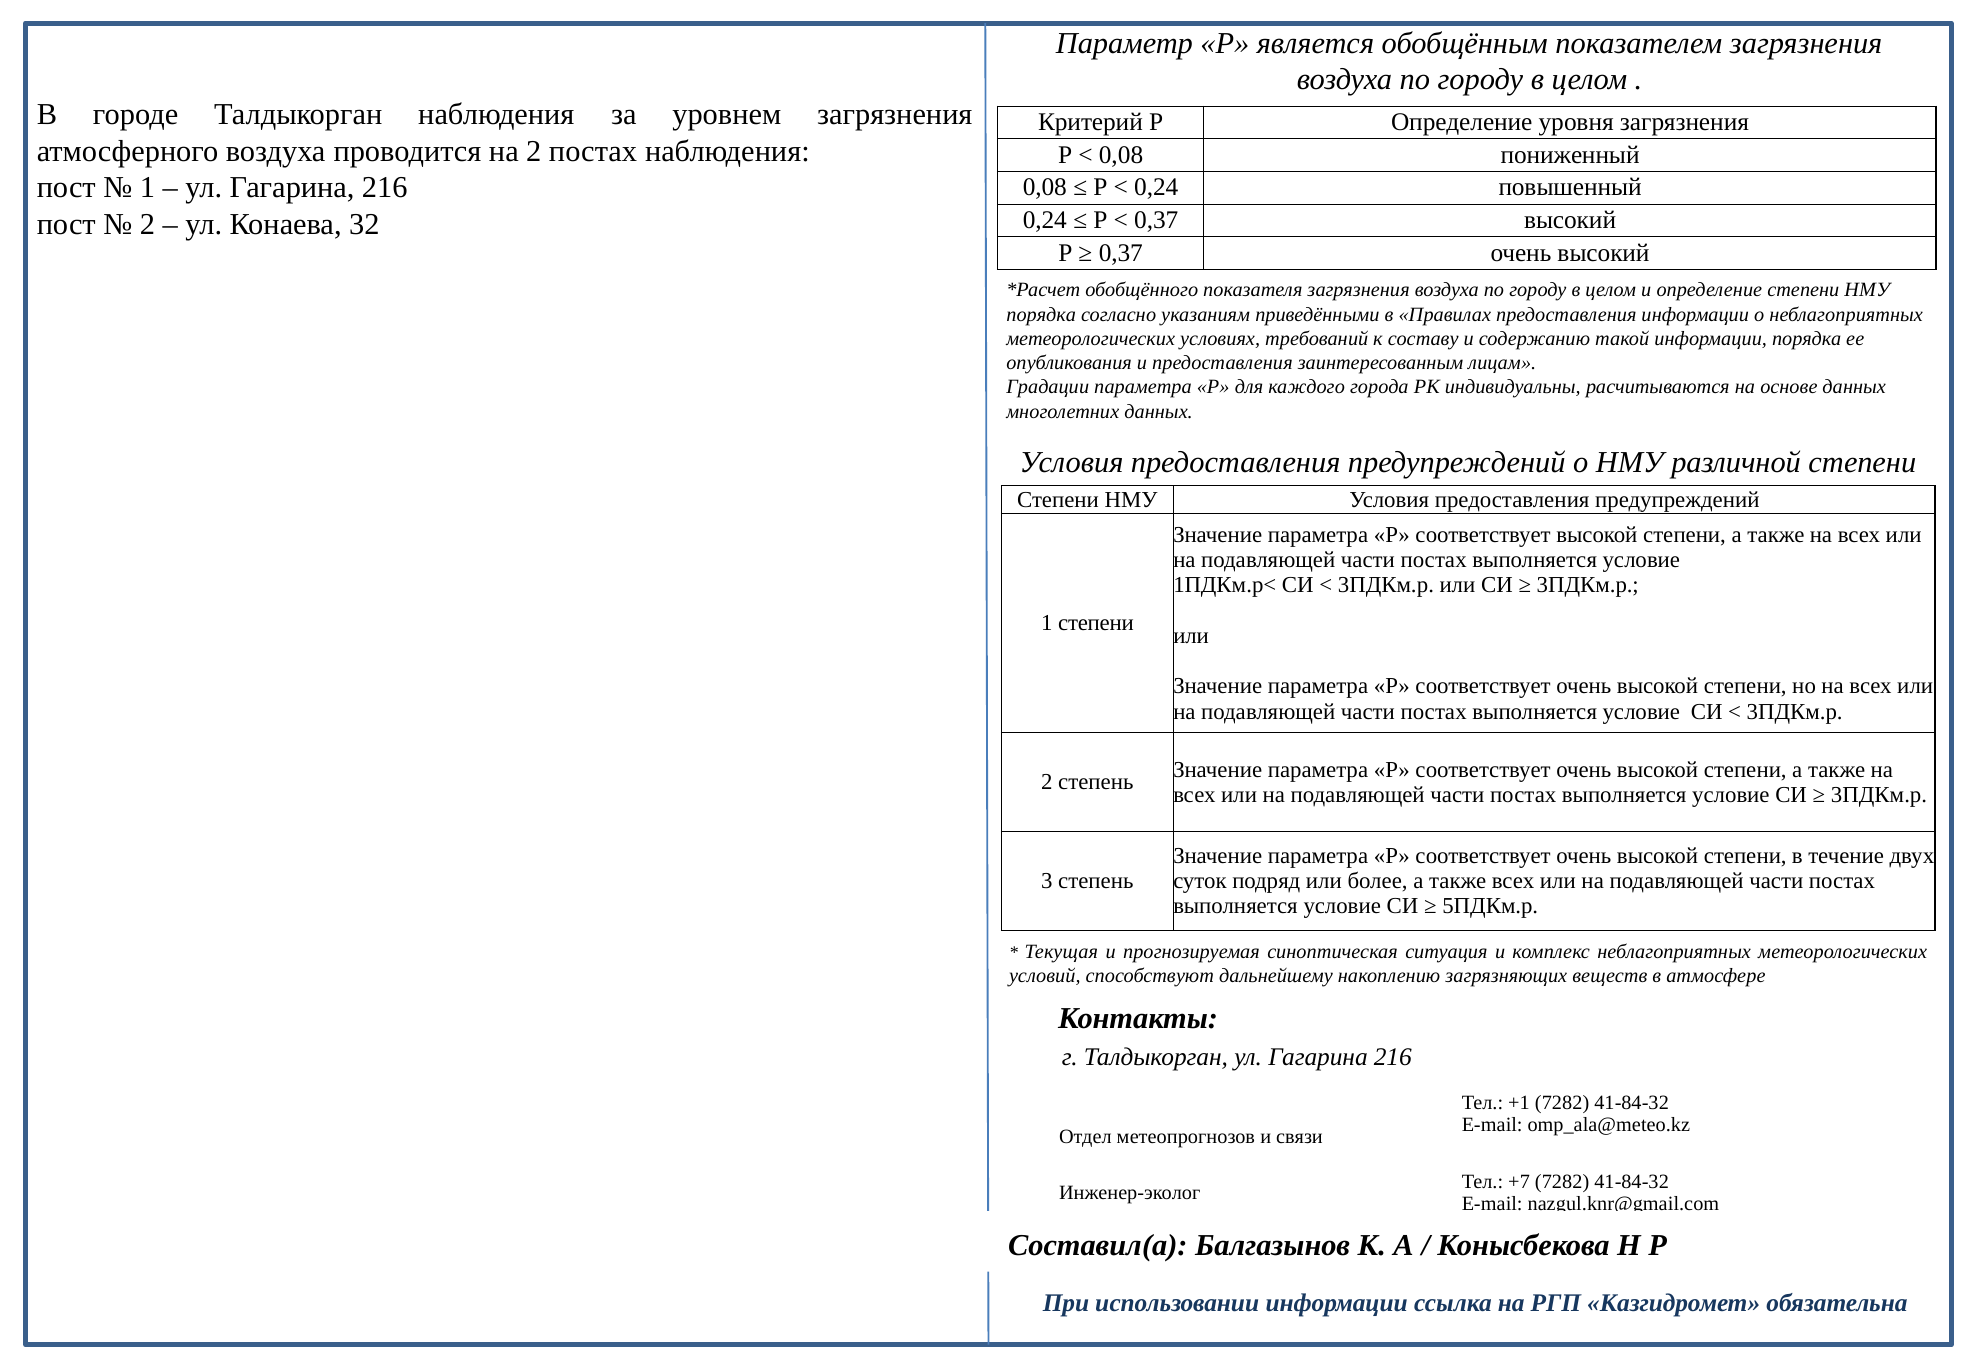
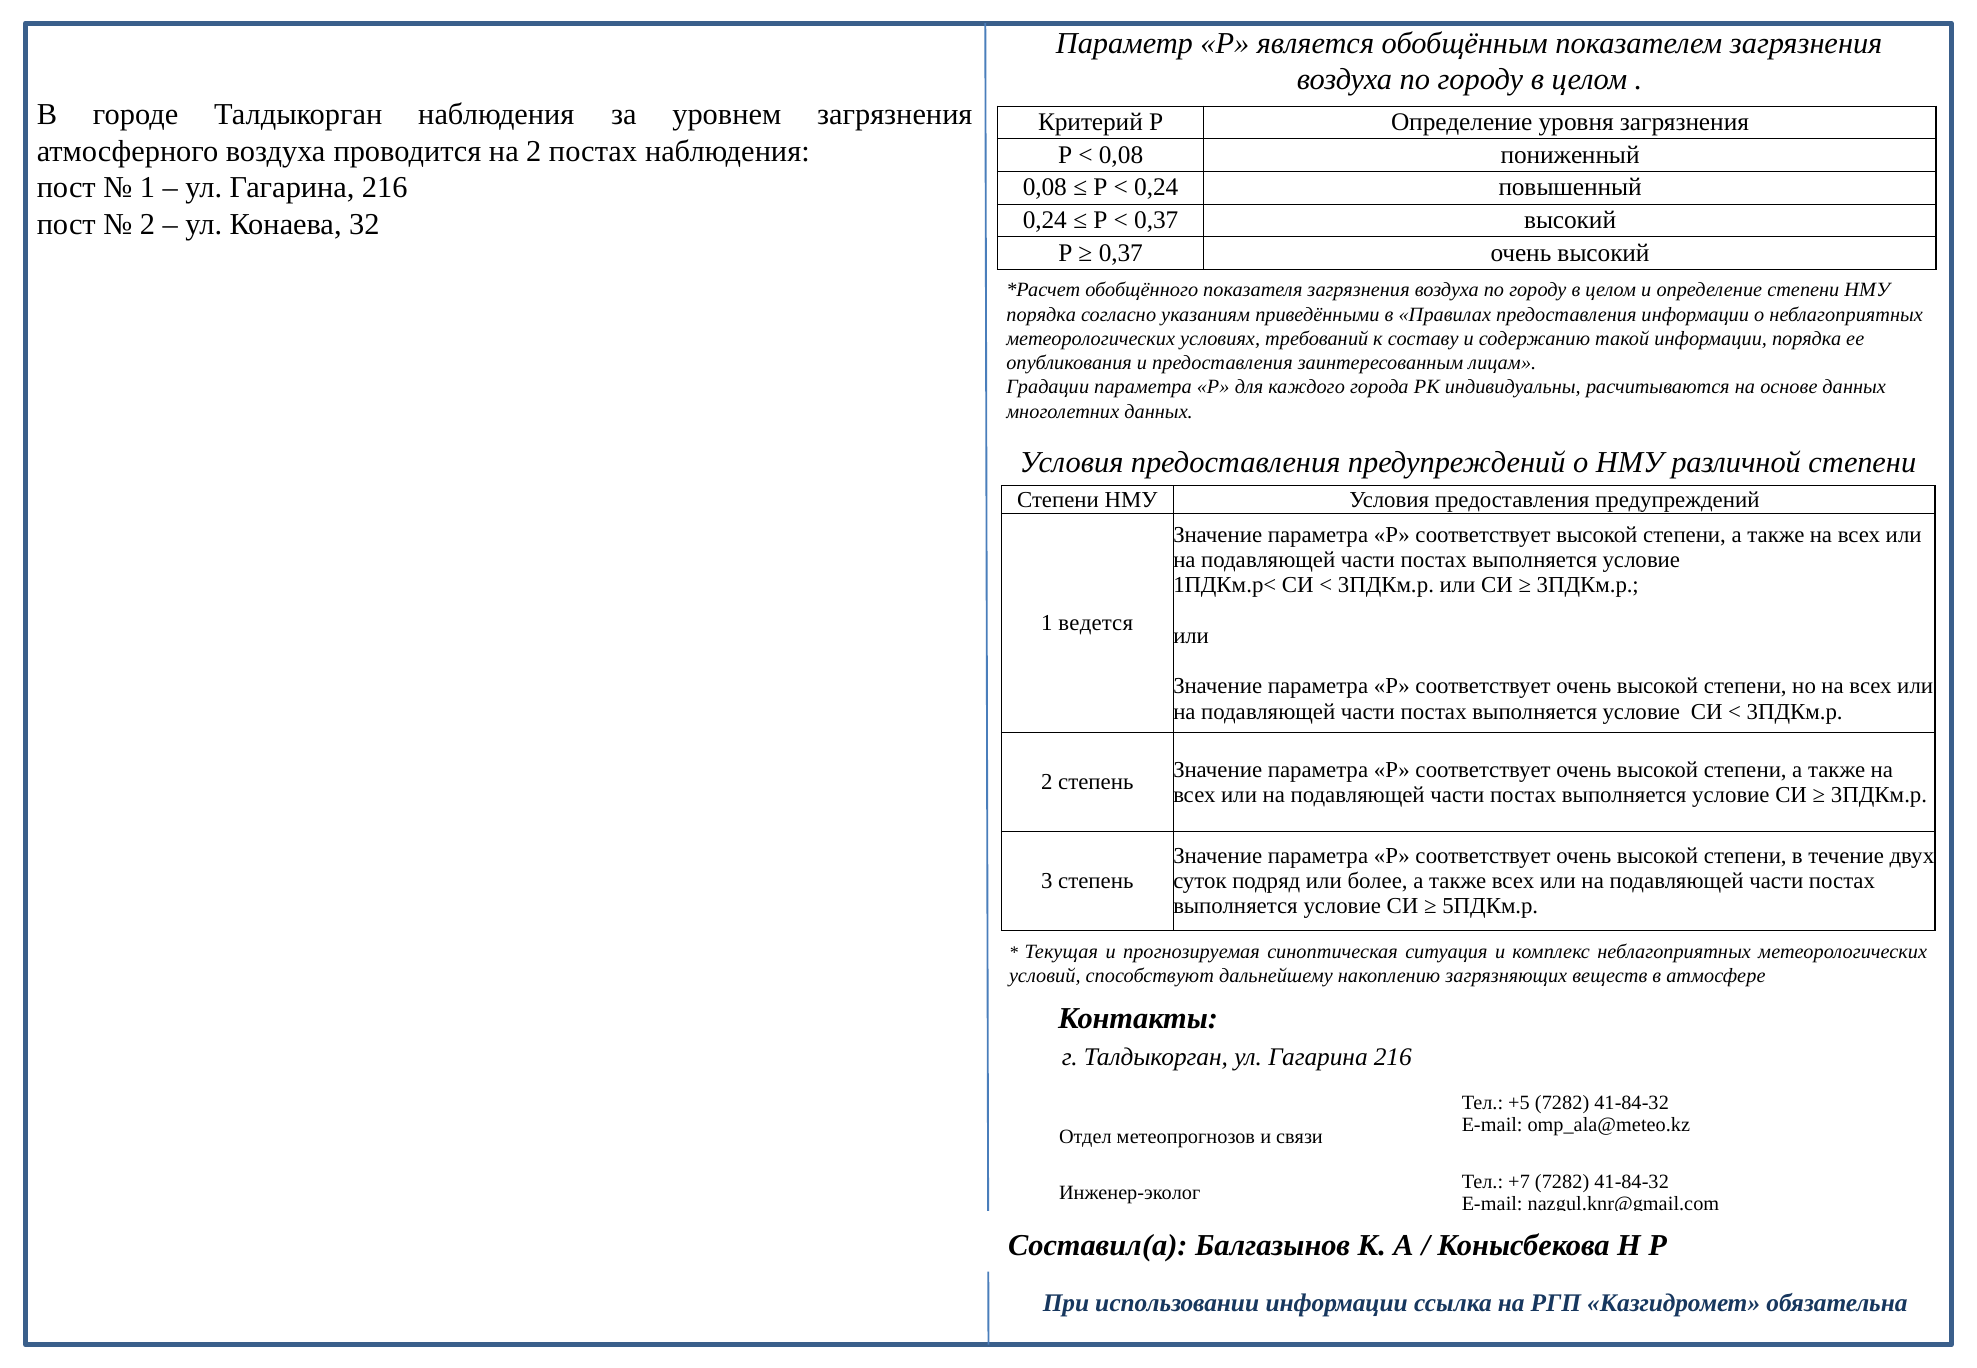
1 степени: степени -> ведется (1096, 623)
+1: +1 -> +5 (1519, 1103)
